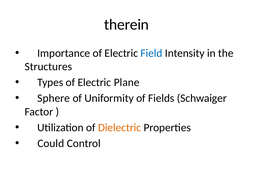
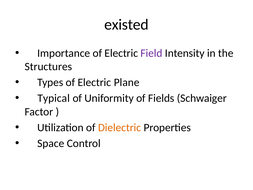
therein: therein -> existed (126, 24)
Field colour: blue -> purple (152, 53)
Sphere: Sphere -> Typical (54, 98)
Could: Could -> Space (51, 143)
